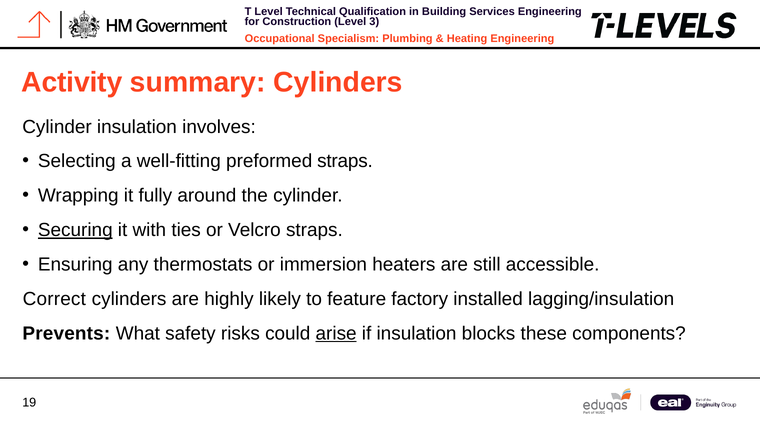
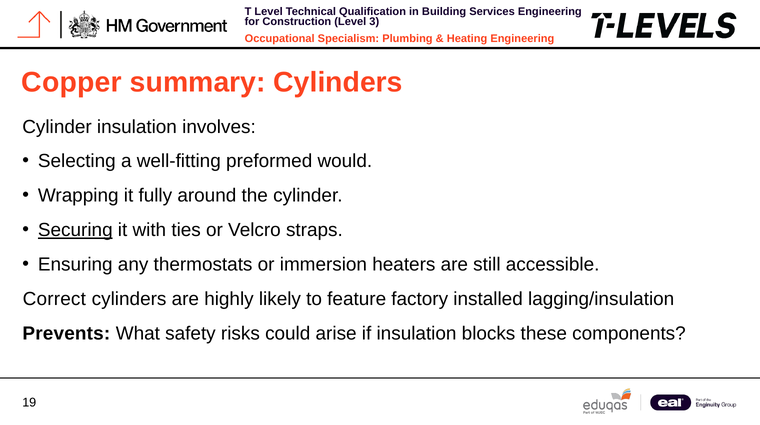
Activity: Activity -> Copper (72, 82)
preformed straps: straps -> would (345, 161)
arise underline: present -> none (336, 333)
